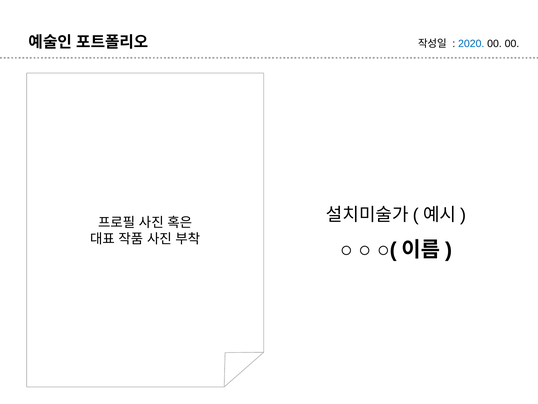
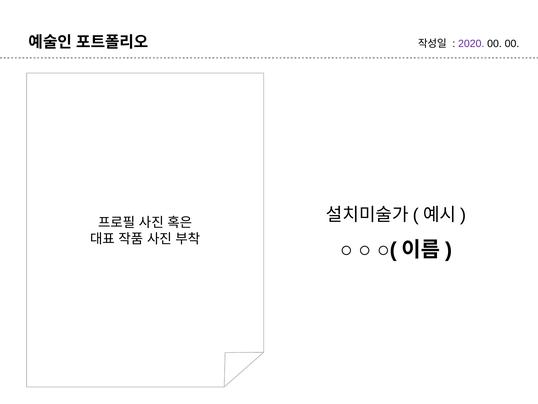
2020 colour: blue -> purple (471, 44)
